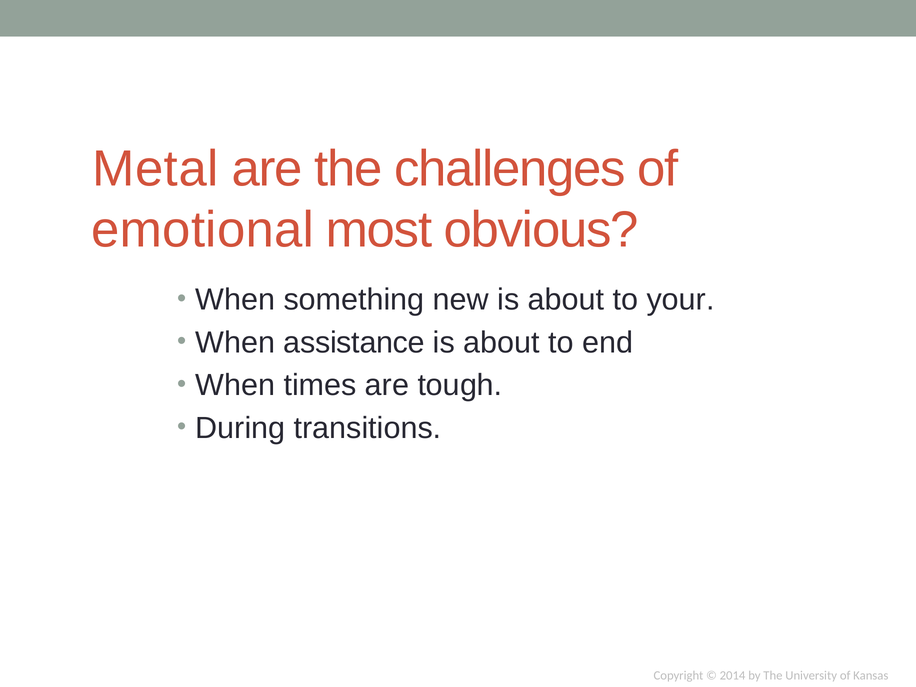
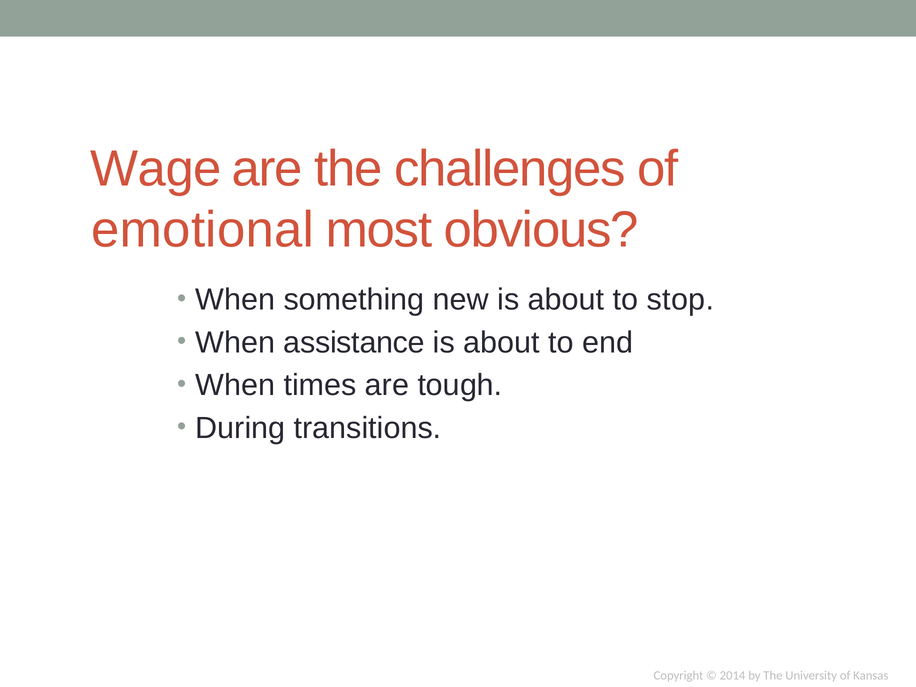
Metal: Metal -> Wage (156, 169)
your: your -> stop (680, 300)
